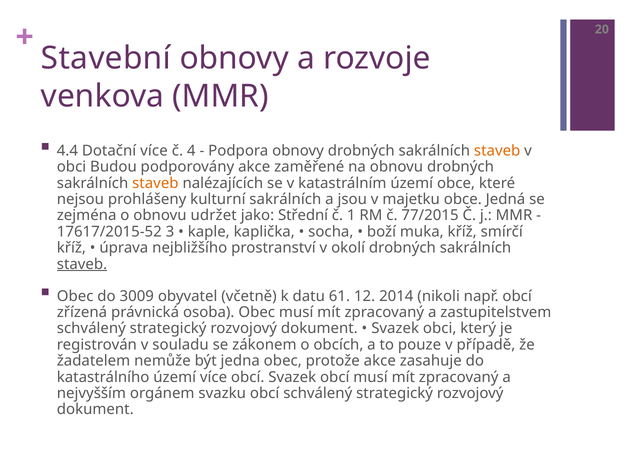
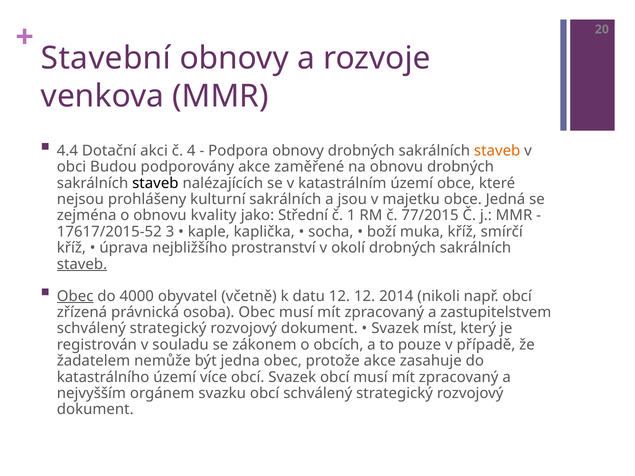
Dotační více: více -> akci (154, 151)
staveb colour: orange -> black (155, 183)
udržet: udržet -> kvality (214, 216)
Obec underline: none -> present (75, 296)
3009: 3009 -> 4000 (137, 296)
datu 61: 61 -> 12 (339, 296)
Svazek obci: obci -> míst (440, 329)
